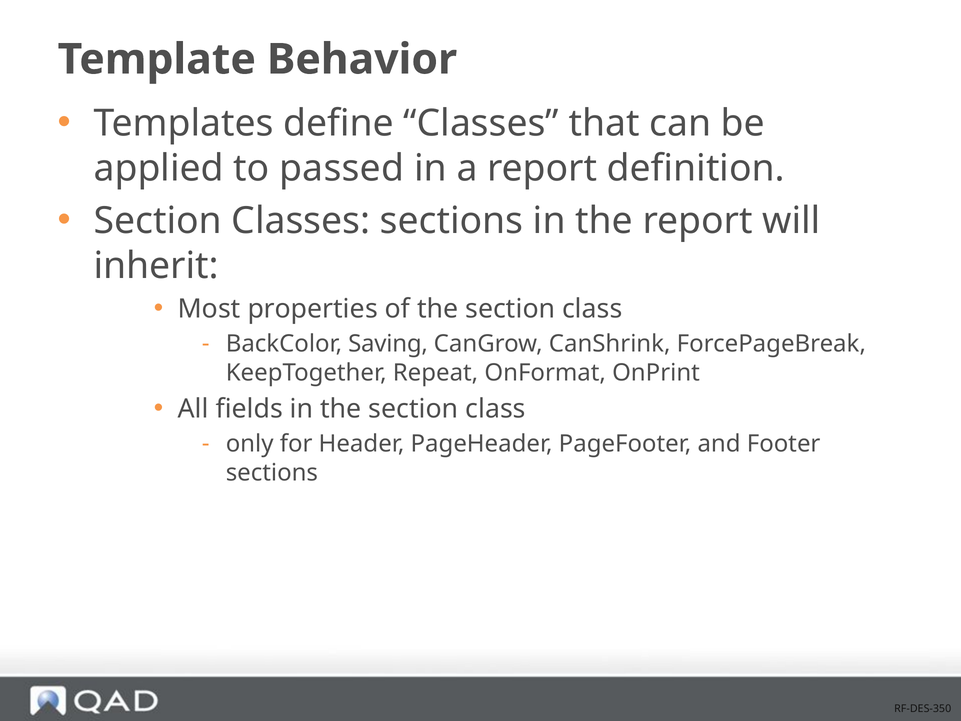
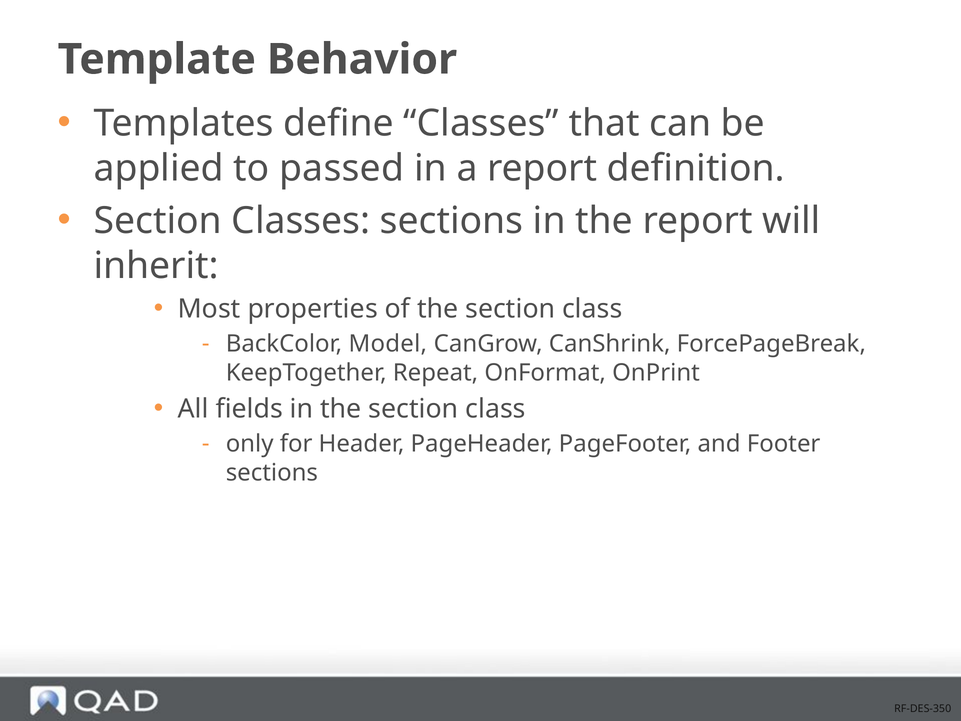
Saving: Saving -> Model (388, 344)
